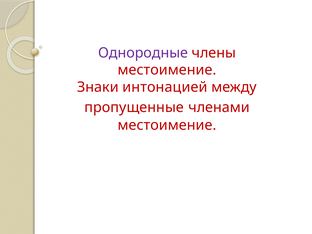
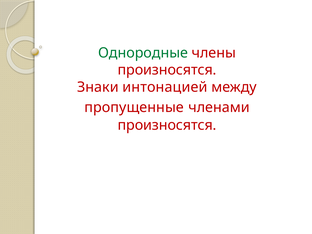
Однородные colour: purple -> green (143, 53)
местоимение: местоимение -> произносятся (167, 70)
местоимение: местоимение -> произносятся (167, 125)
